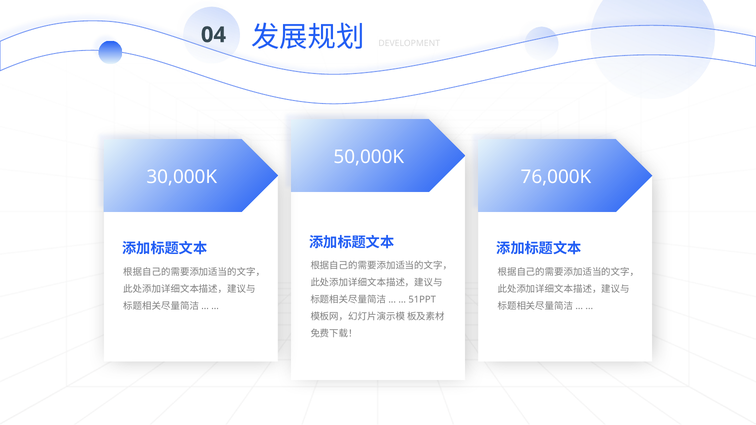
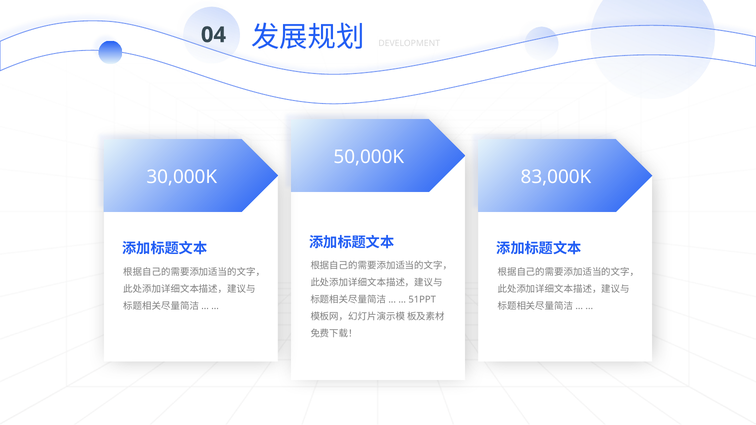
76,000K: 76,000K -> 83,000K (556, 177)
